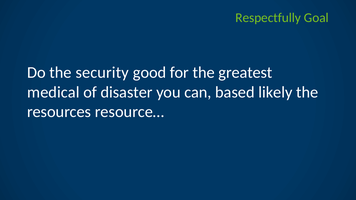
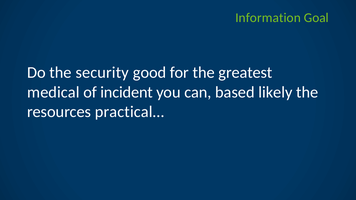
Respectfully: Respectfully -> Information (268, 18)
disaster: disaster -> incident (127, 92)
resource…: resource… -> practical… (129, 112)
